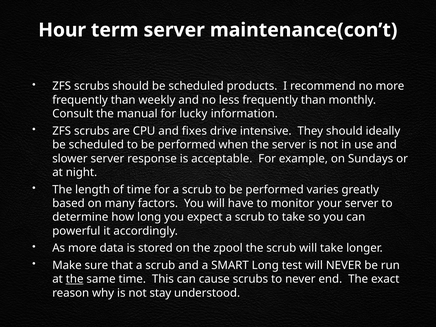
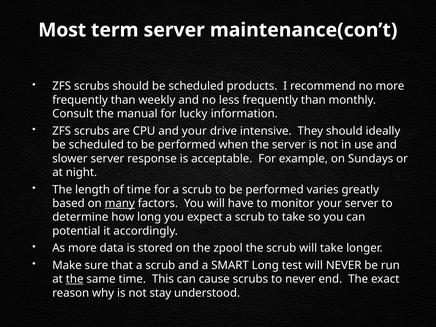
Hour: Hour -> Most (62, 30)
and fixes: fixes -> your (194, 131)
many underline: none -> present (120, 203)
powerful: powerful -> potential (76, 231)
